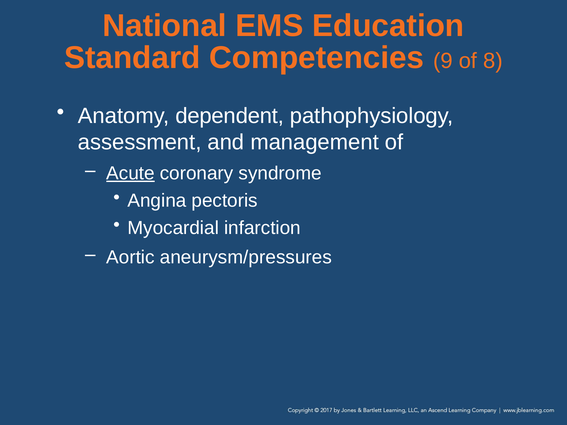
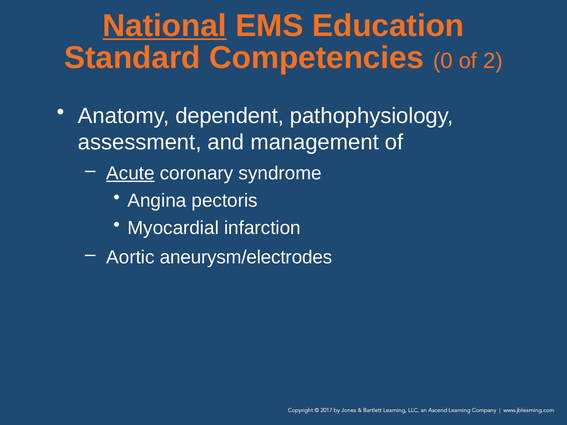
National underline: none -> present (165, 26)
9: 9 -> 0 (443, 61)
8: 8 -> 2 (493, 61)
aneurysm/pressures: aneurysm/pressures -> aneurysm/electrodes (246, 257)
